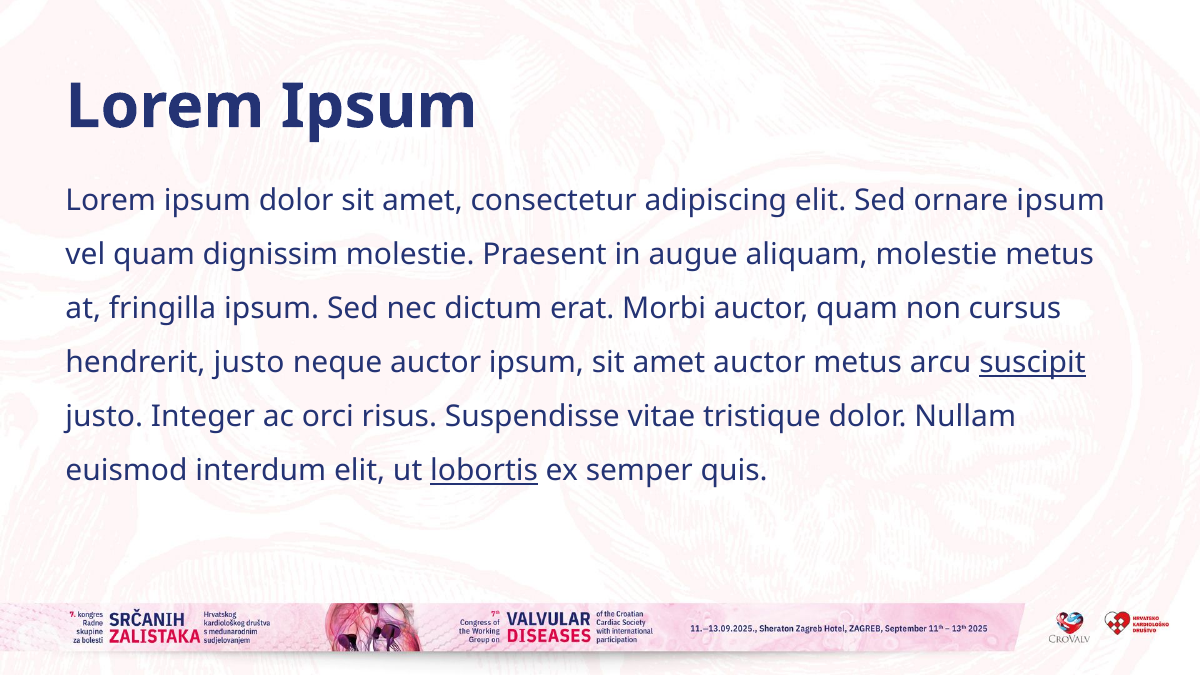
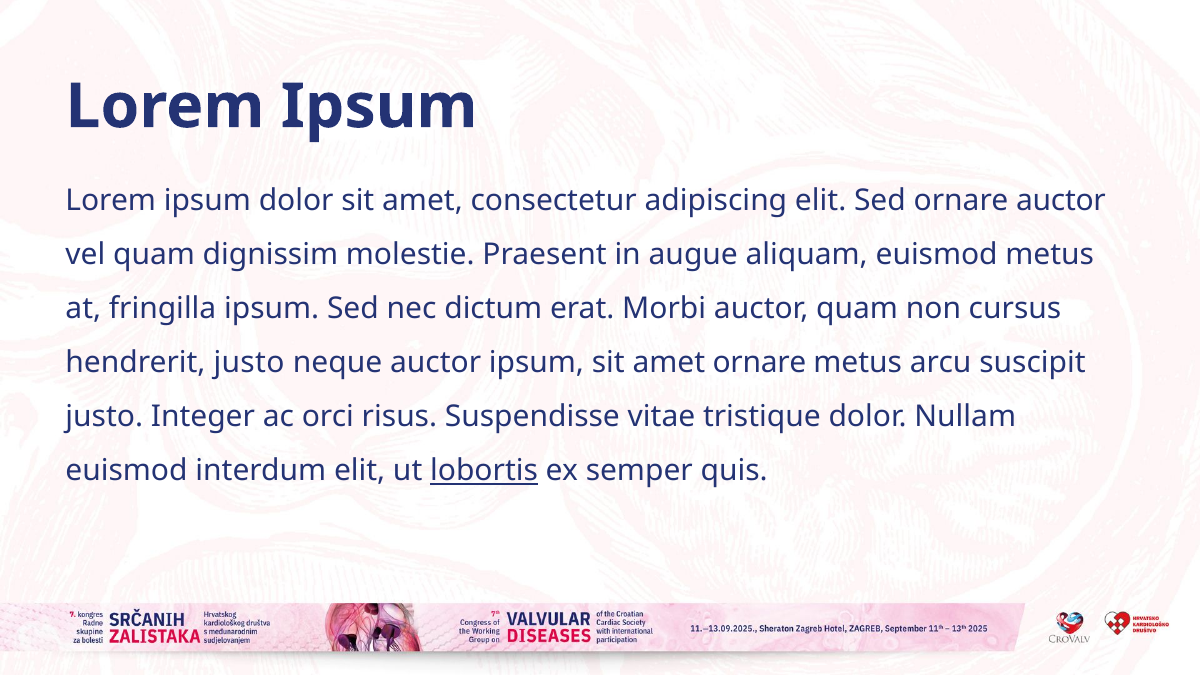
ornare ipsum: ipsum -> auctor (1061, 201)
aliquam molestie: molestie -> euismod (937, 255)
amet auctor: auctor -> ornare (759, 363)
suscipit underline: present -> none (1032, 363)
